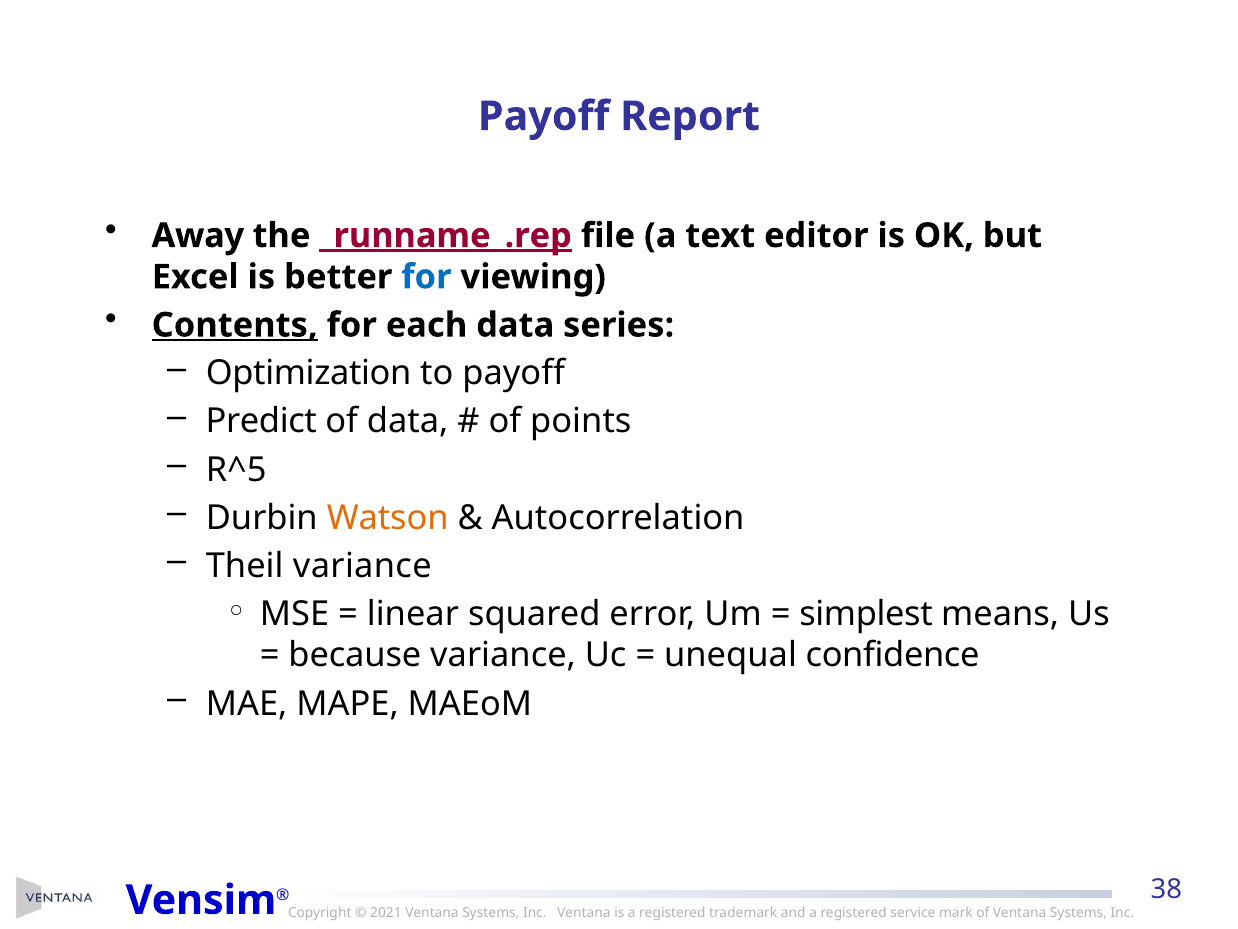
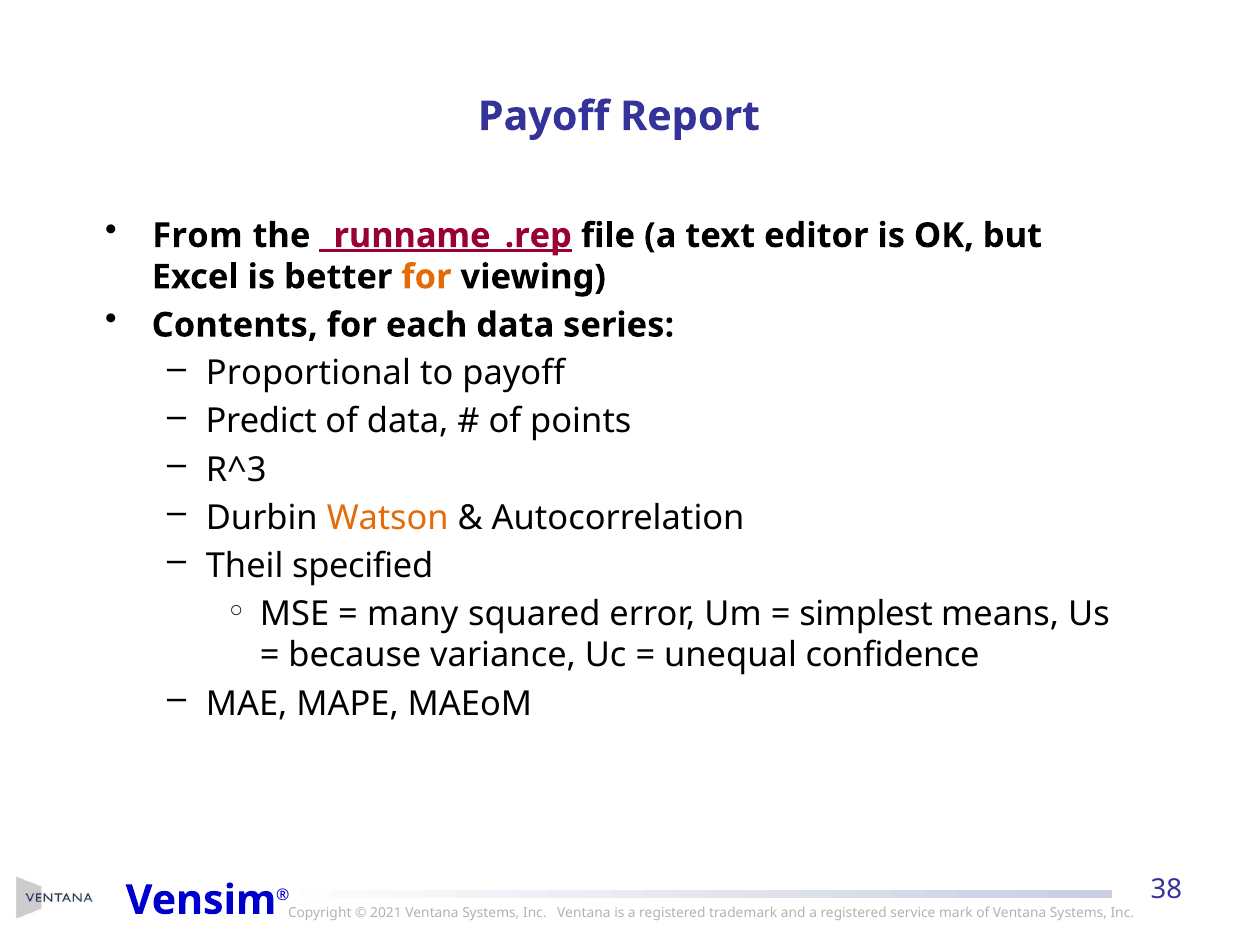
Away: Away -> From (197, 236)
for colour: blue -> orange (426, 277)
Contents underline: present -> none (235, 325)
Optimization: Optimization -> Proportional (308, 373)
R^5: R^5 -> R^3 (236, 469)
Theil variance: variance -> specified (363, 566)
linear: linear -> many (413, 614)
